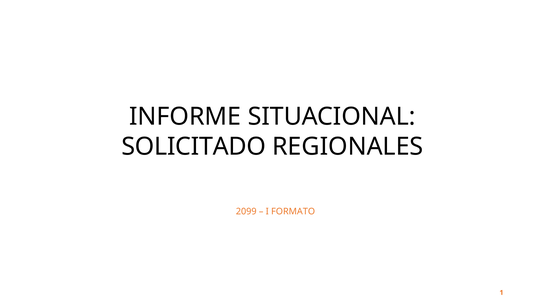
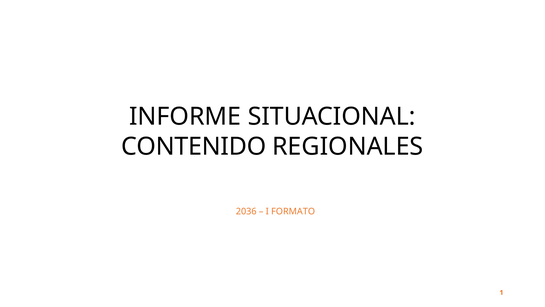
SOLICITADO: SOLICITADO -> CONTENIDO (194, 147)
2099: 2099 -> 2036 (246, 211)
